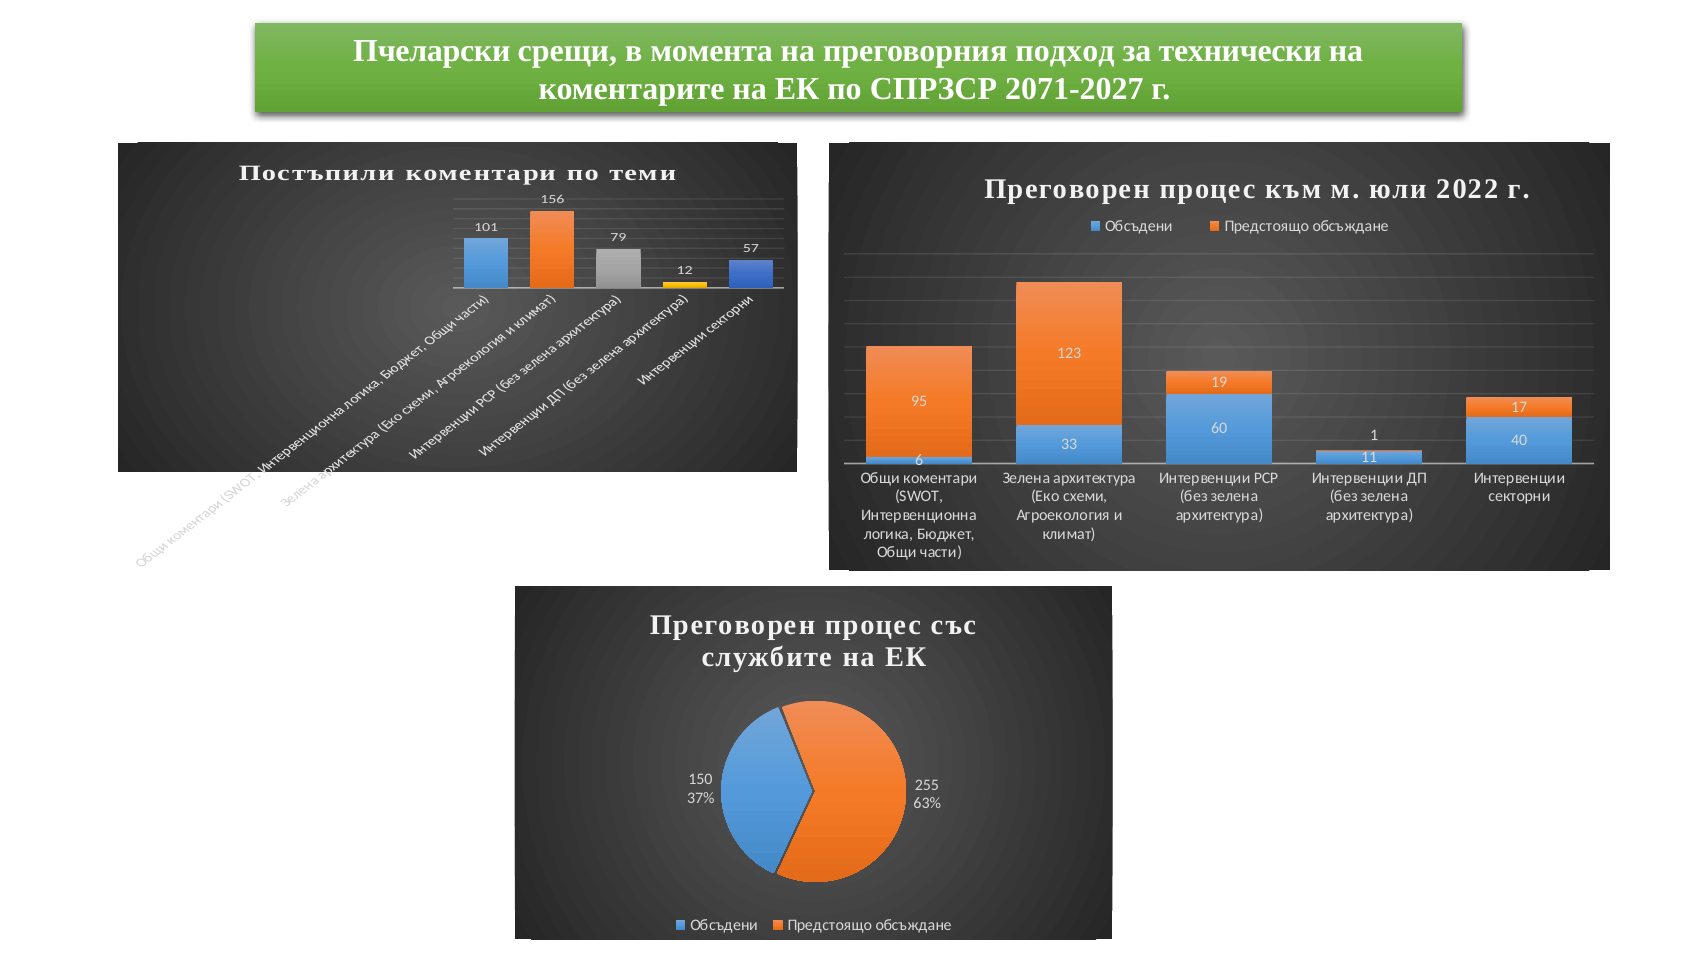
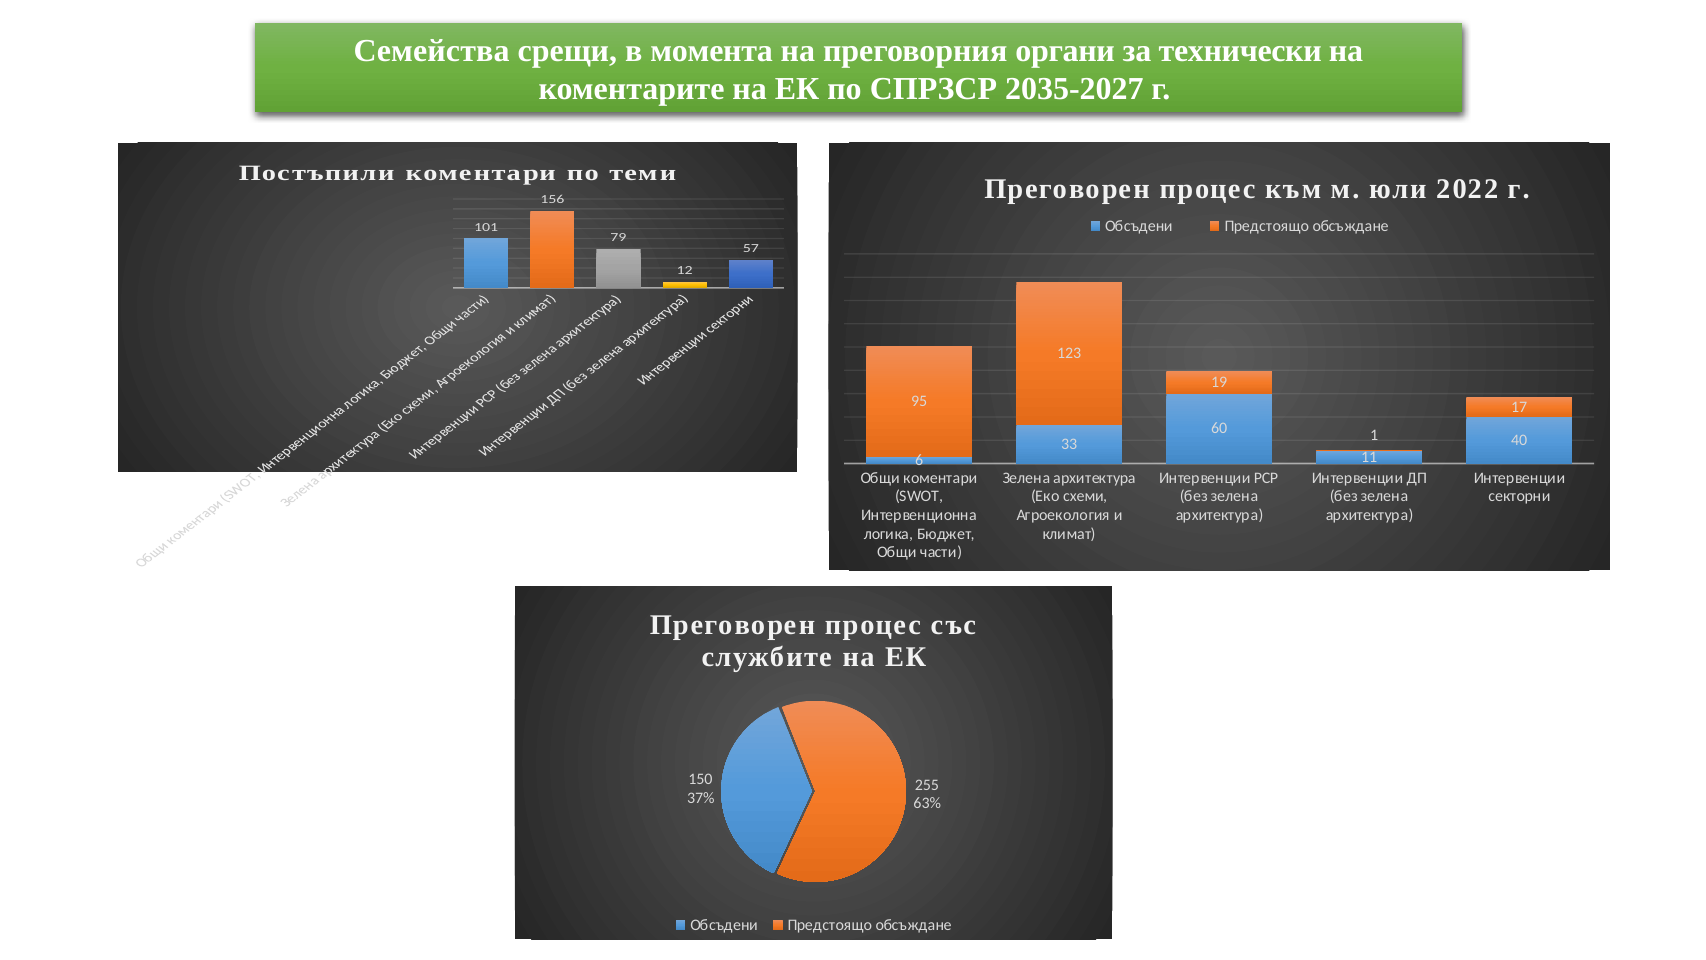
Пчеларски: Пчеларски -> Семейства (432, 50)
подход: подход -> органи (1065, 50)
2071-2027: 2071-2027 -> 2035-2027 (1074, 89)
